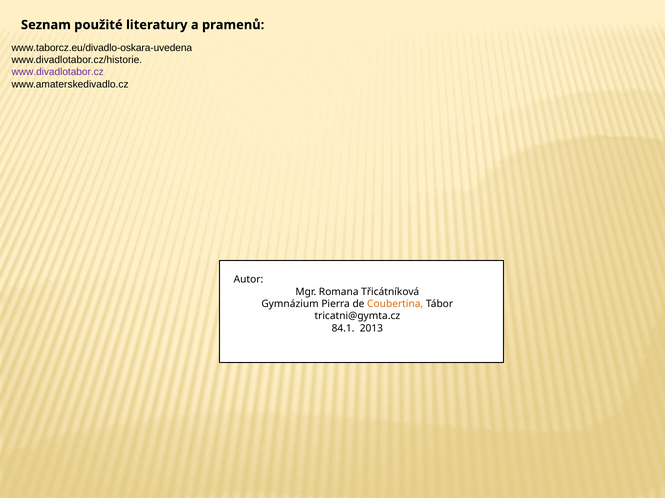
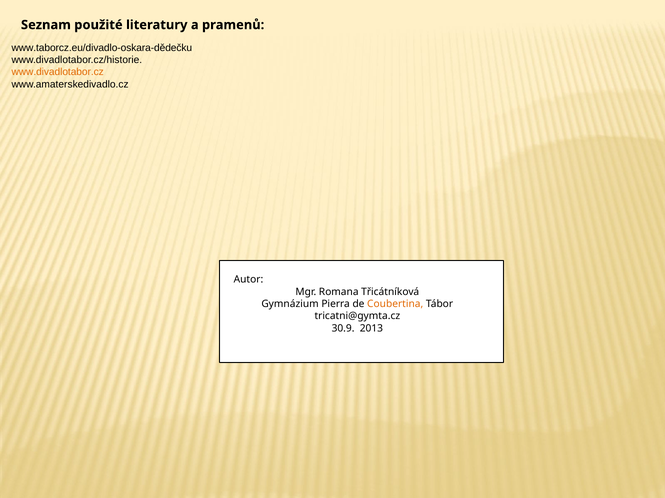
www.taborcz.eu/divadlo-oskara-uvedena: www.taborcz.eu/divadlo-oskara-uvedena -> www.taborcz.eu/divadlo-oskara-dědečku (102, 48)
www.divadlotabor.cz colour: purple -> orange (58, 72)
84.1: 84.1 -> 30.9 (343, 329)
